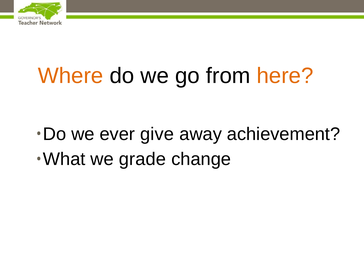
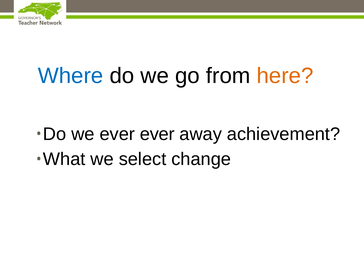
Where colour: orange -> blue (71, 76)
ever give: give -> ever (157, 134)
grade: grade -> select (143, 159)
